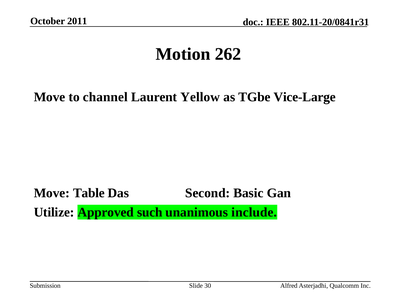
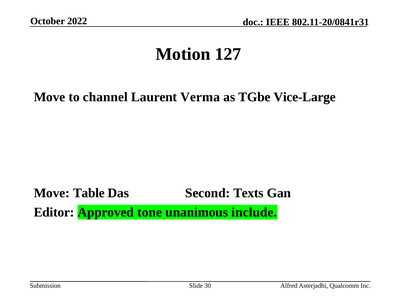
2011: 2011 -> 2022 (77, 21)
262: 262 -> 127 (228, 54)
Yellow: Yellow -> Verma (200, 97)
Basic: Basic -> Texts (248, 193)
Utilize: Utilize -> Editor (54, 212)
such: such -> tone (150, 212)
